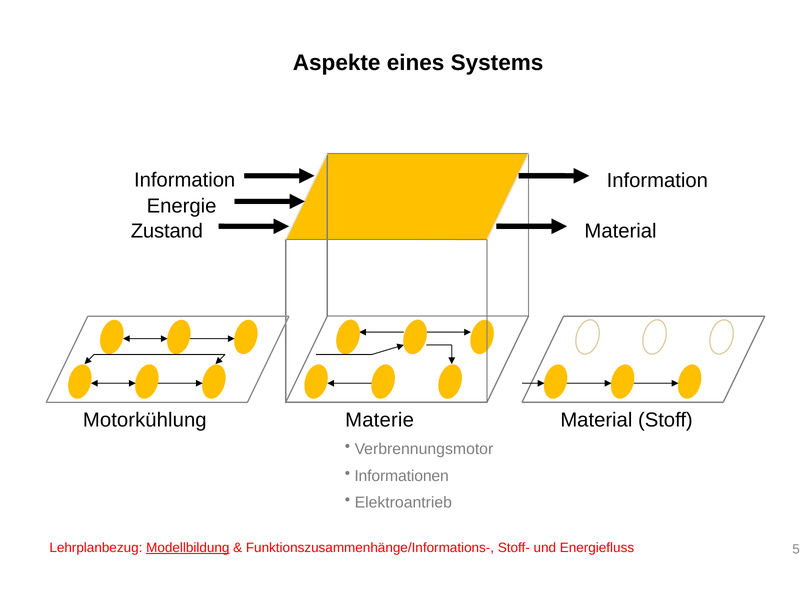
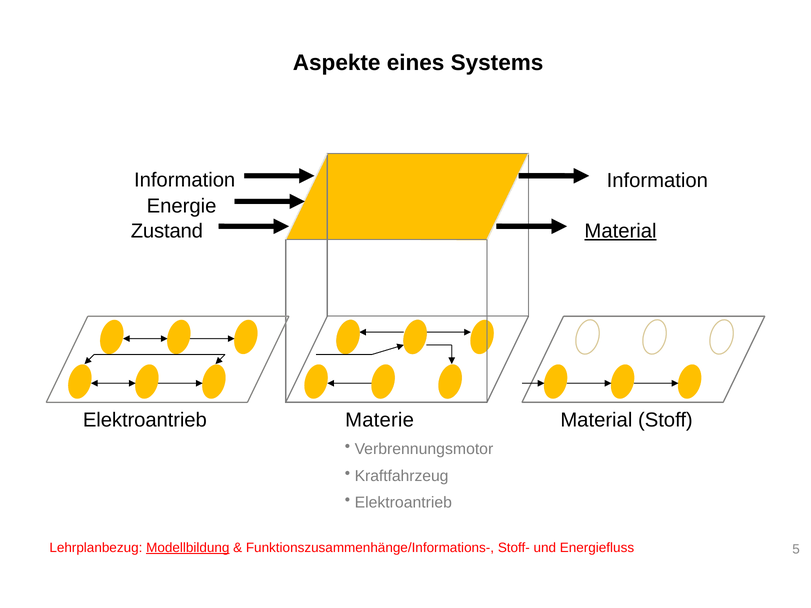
Material underline: none -> present (621, 231)
Motorkühlung: Motorkühlung -> Elektroantrieb (145, 420)
Informationen: Informationen -> Kraftfahrzeug (402, 476)
